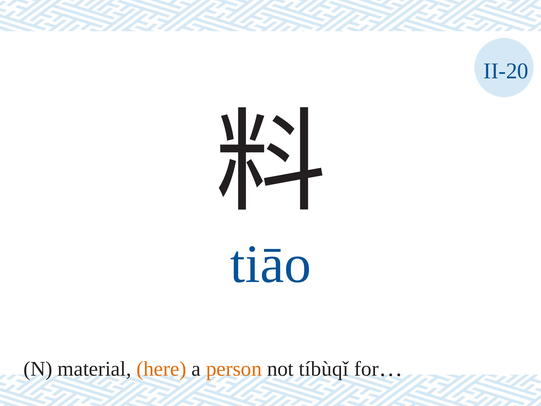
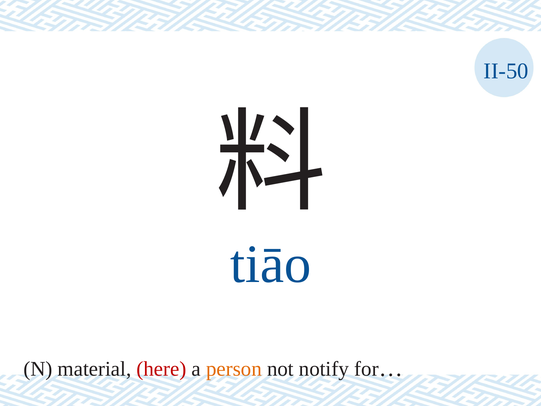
II-20: II-20 -> II-50 (506, 71)
here colour: orange -> red (161, 369)
tíbùqǐ: tíbùqǐ -> notify (324, 369)
